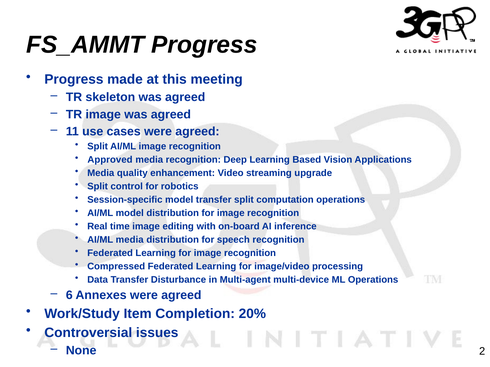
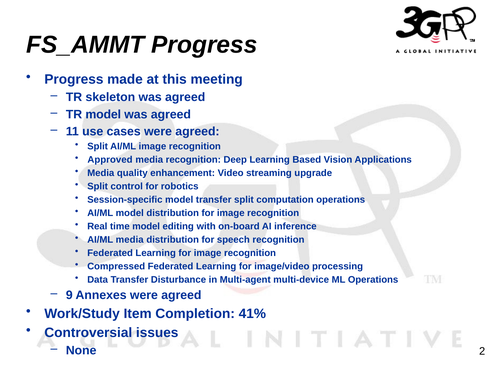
TR image: image -> model (103, 114)
time image: image -> model (146, 227)
6: 6 -> 9 (69, 296)
20%: 20% -> 41% (252, 314)
